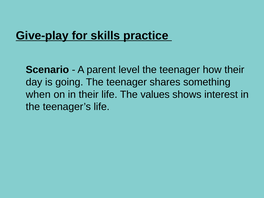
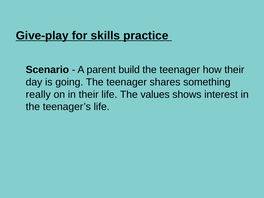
level: level -> build (129, 70)
when: when -> really (38, 94)
